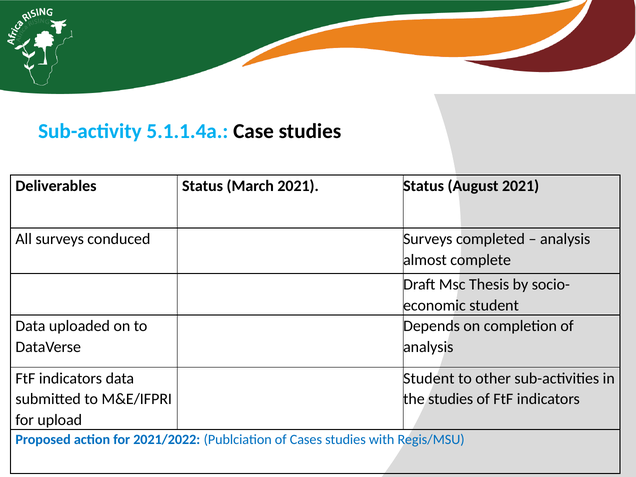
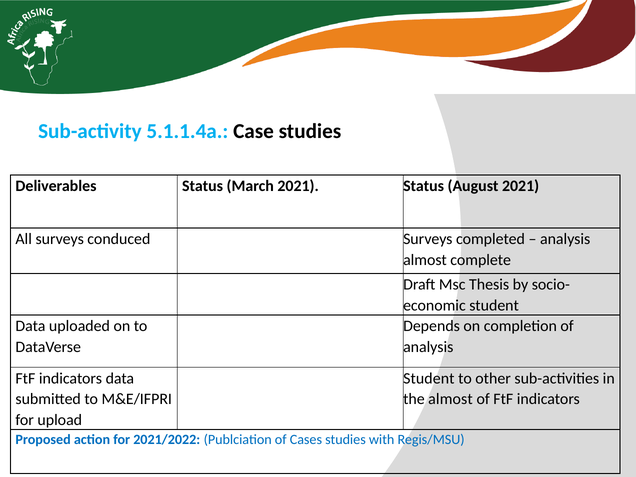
the studies: studies -> almost (450, 399)
